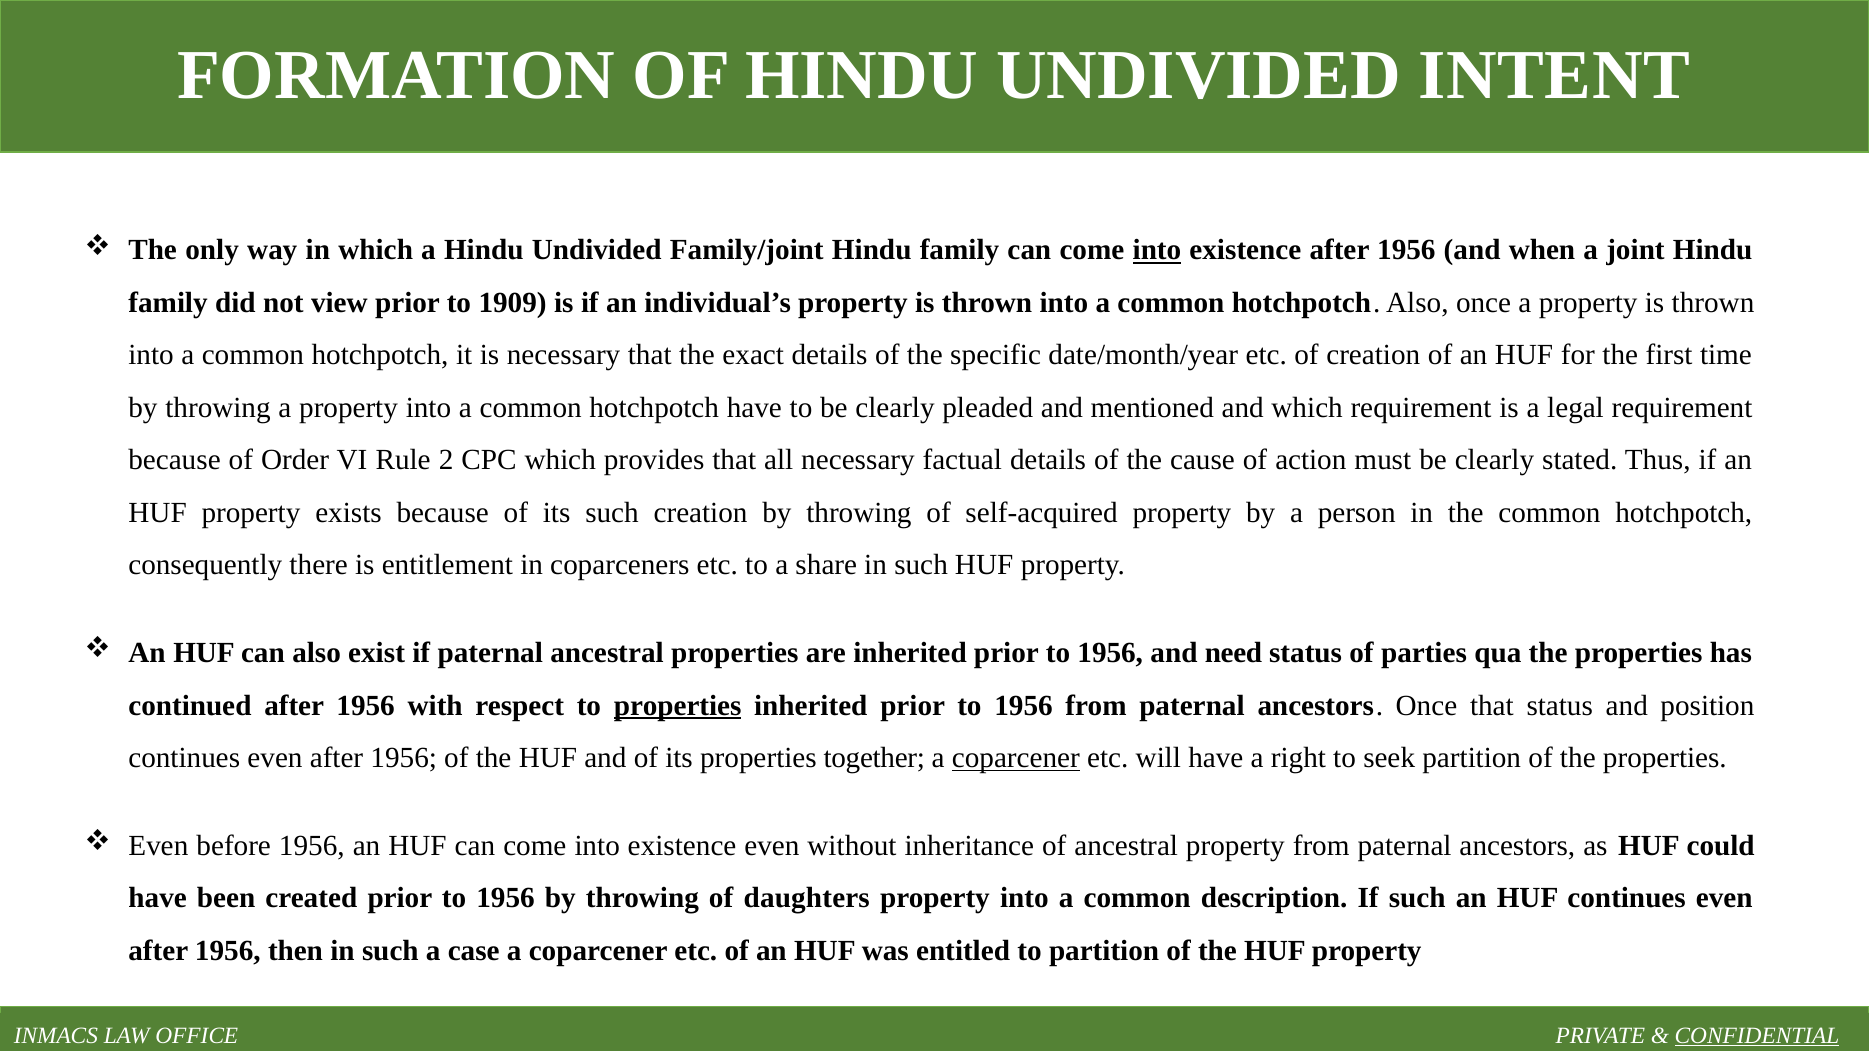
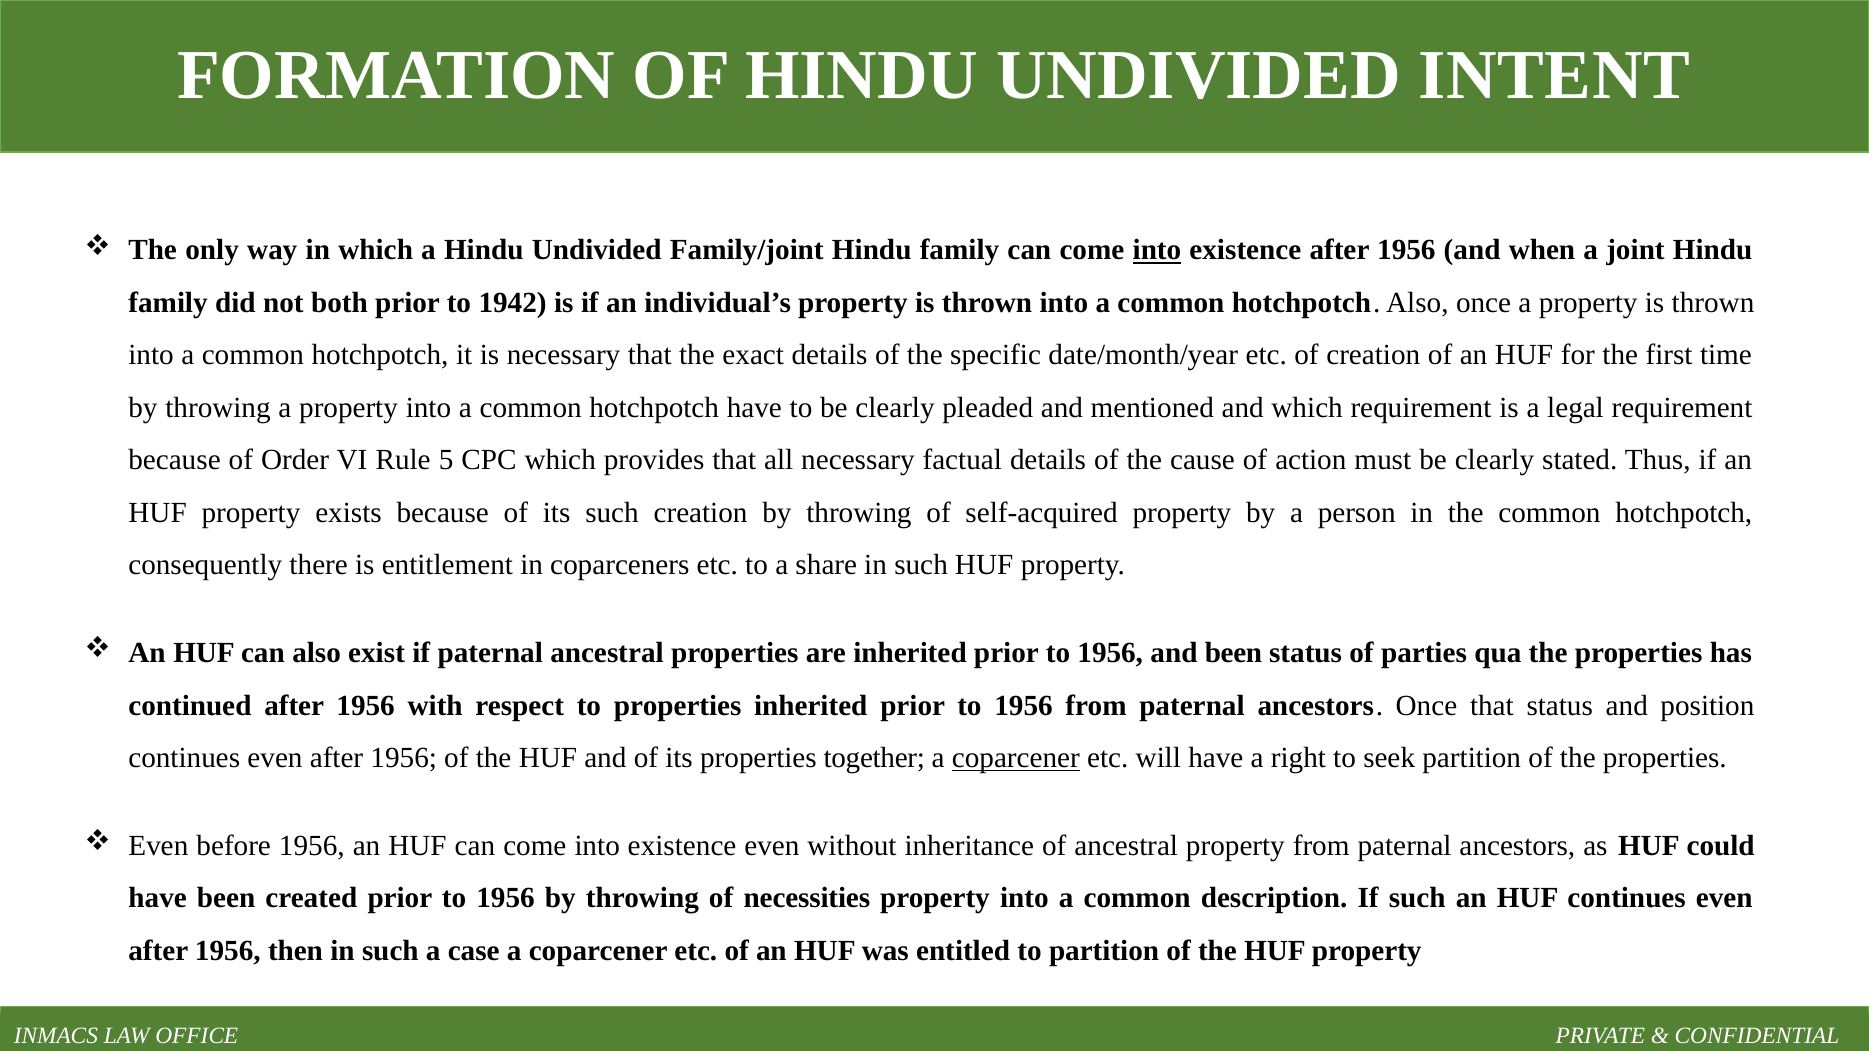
view: view -> both (339, 303)
1909: 1909 -> 1942 (513, 303)
2: 2 -> 5 (446, 460)
and need: need -> been (1233, 653)
properties underline: present -> none (678, 706)
daughters: daughters -> necessities (807, 898)
CONFIDENTIAL underline: present -> none (1757, 1036)
